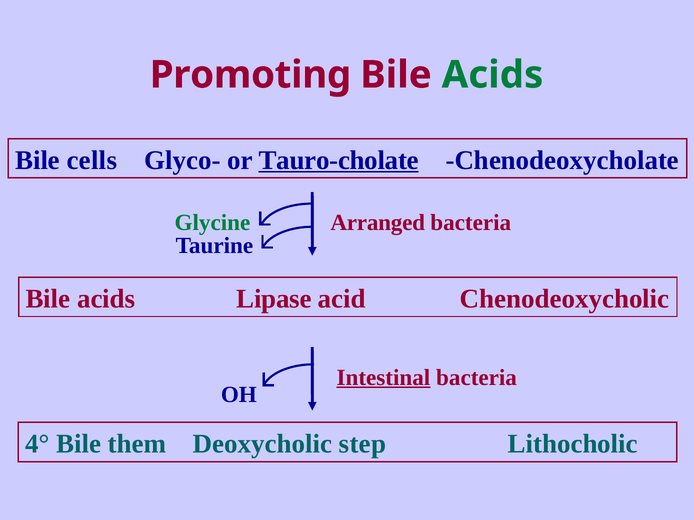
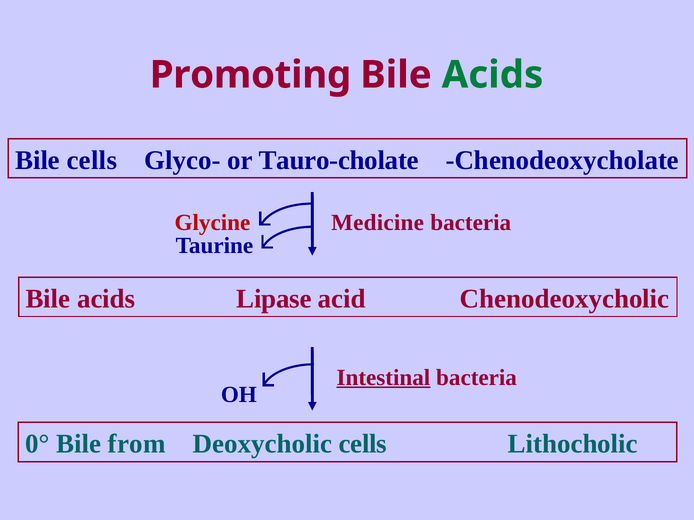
Tauro-cholate underline: present -> none (339, 160)
Glycine colour: green -> red (212, 223)
Arranged: Arranged -> Medicine (378, 223)
4°: 4° -> 0° (37, 444)
them: them -> from (137, 444)
Deoxycholic step: step -> cells (363, 444)
